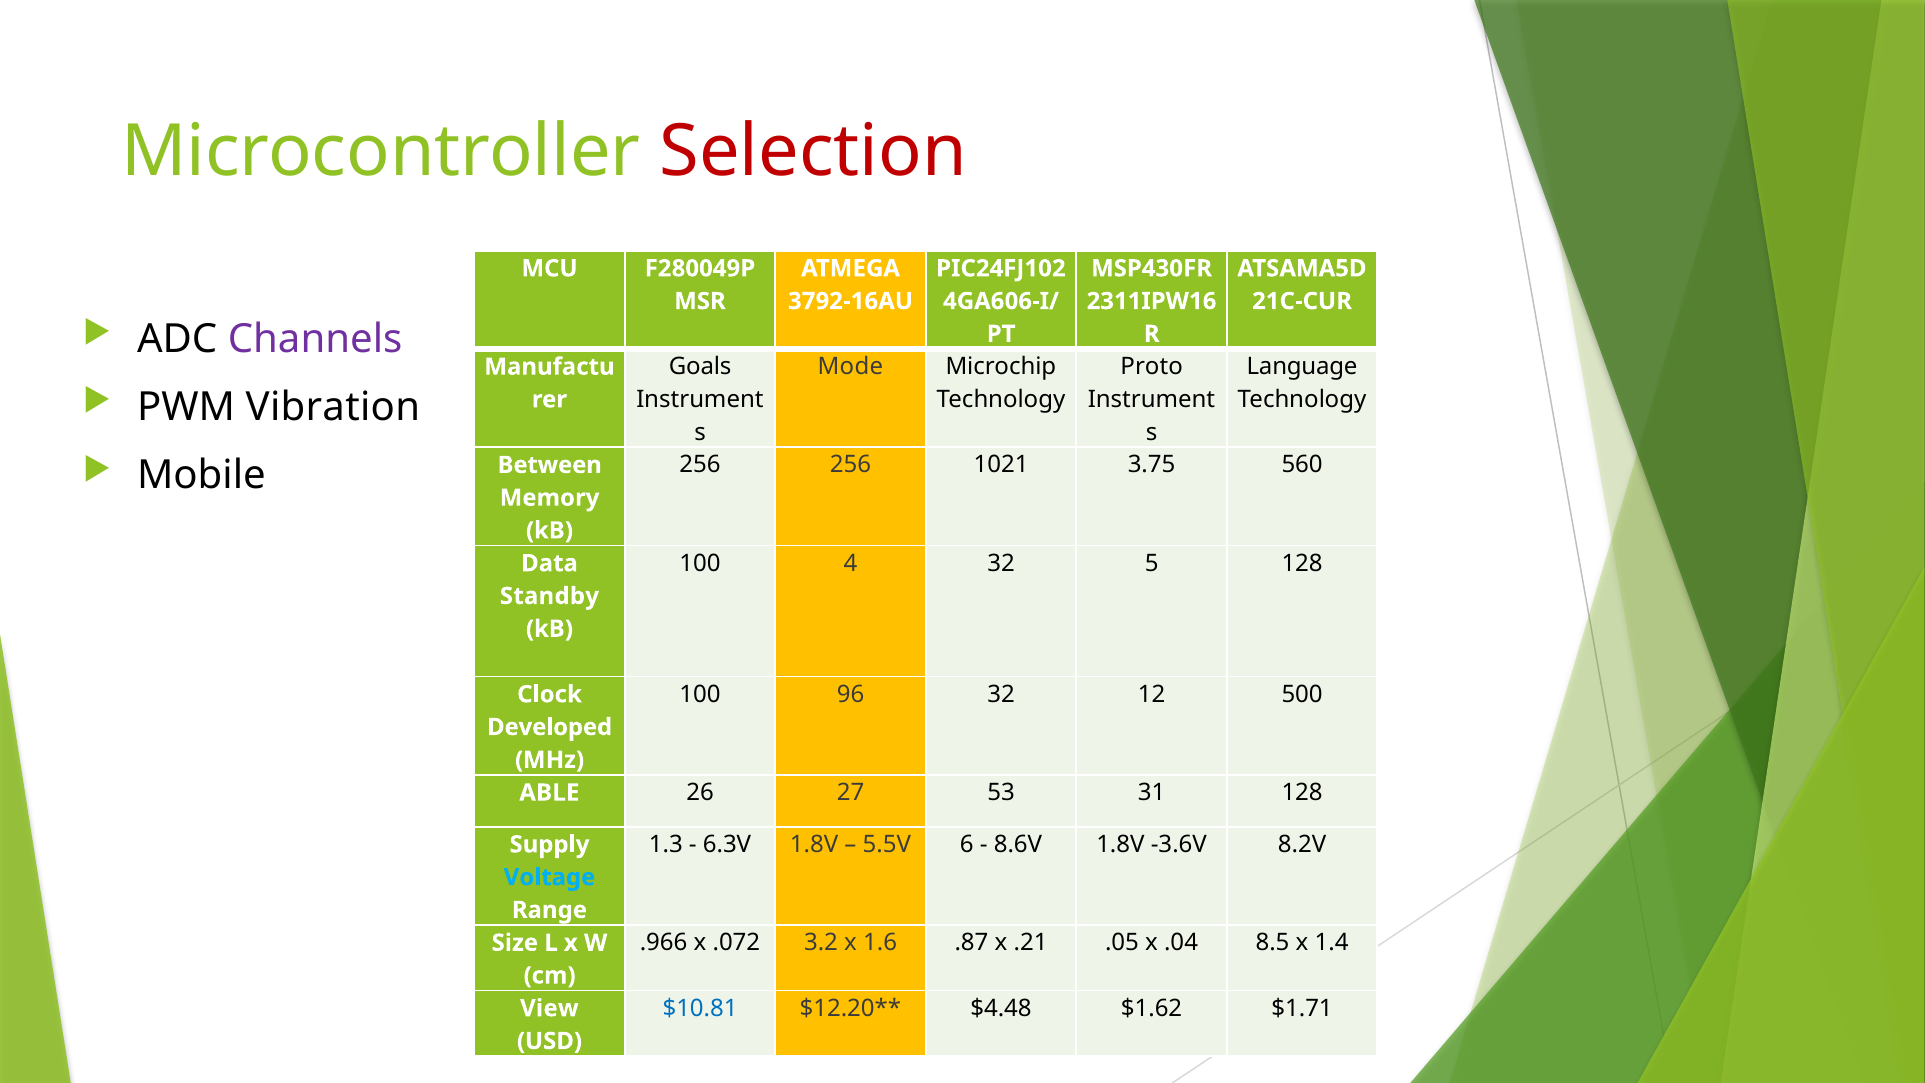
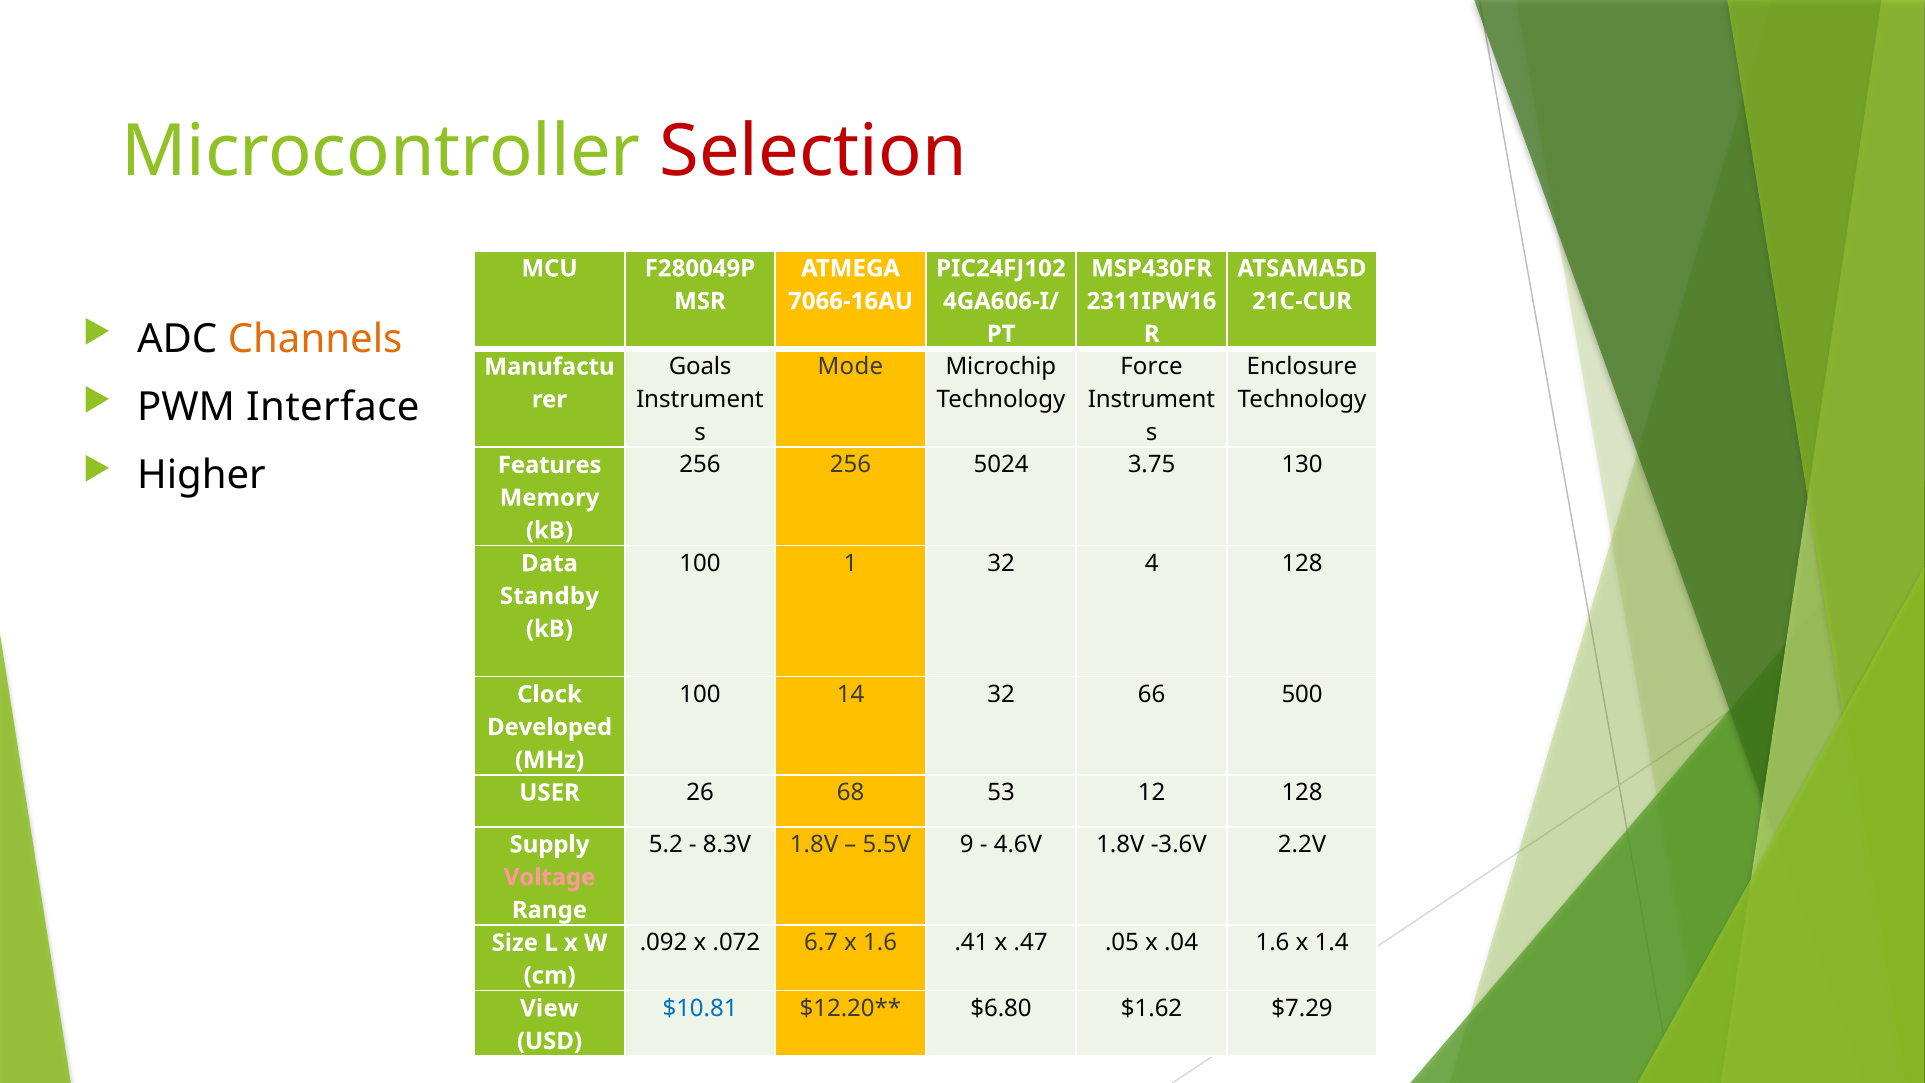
3792-16AU: 3792-16AU -> 7066-16AU (850, 301)
Channels colour: purple -> orange (315, 339)
Proto: Proto -> Force (1152, 367)
Language: Language -> Enclosure (1302, 367)
Vibration: Vibration -> Interface (333, 407)
Mobile: Mobile -> Higher (201, 475)
1021: 1021 -> 5024 (1001, 465)
560: 560 -> 130 (1302, 465)
Between: Between -> Features (550, 465)
4: 4 -> 1 (851, 563)
5: 5 -> 4 (1152, 563)
96: 96 -> 14 (851, 694)
12: 12 -> 66 (1152, 694)
ABLE: ABLE -> USER (550, 793)
27: 27 -> 68 (851, 793)
31: 31 -> 12 (1152, 793)
1.3: 1.3 -> 5.2 (666, 844)
6.3V: 6.3V -> 8.3V (727, 844)
6: 6 -> 9 (967, 844)
8.6V: 8.6V -> 4.6V (1018, 844)
8.2V: 8.2V -> 2.2V (1302, 844)
Voltage colour: light blue -> pink (550, 877)
.966: .966 -> .092 (664, 943)
3.2: 3.2 -> 6.7 (821, 943)
.87: .87 -> .41 (971, 943)
.21: .21 -> .47 (1031, 943)
.04 8.5: 8.5 -> 1.6 (1273, 943)
$4.48: $4.48 -> $6.80 (1001, 1008)
$1.71: $1.71 -> $7.29 (1302, 1008)
